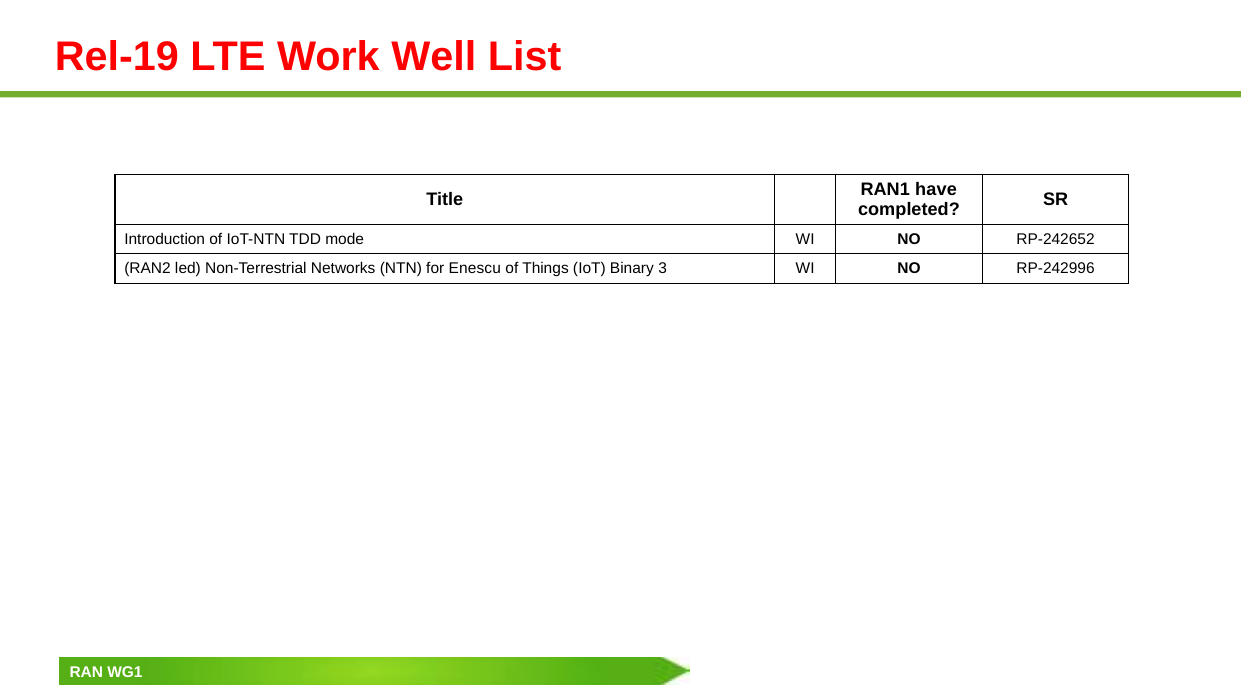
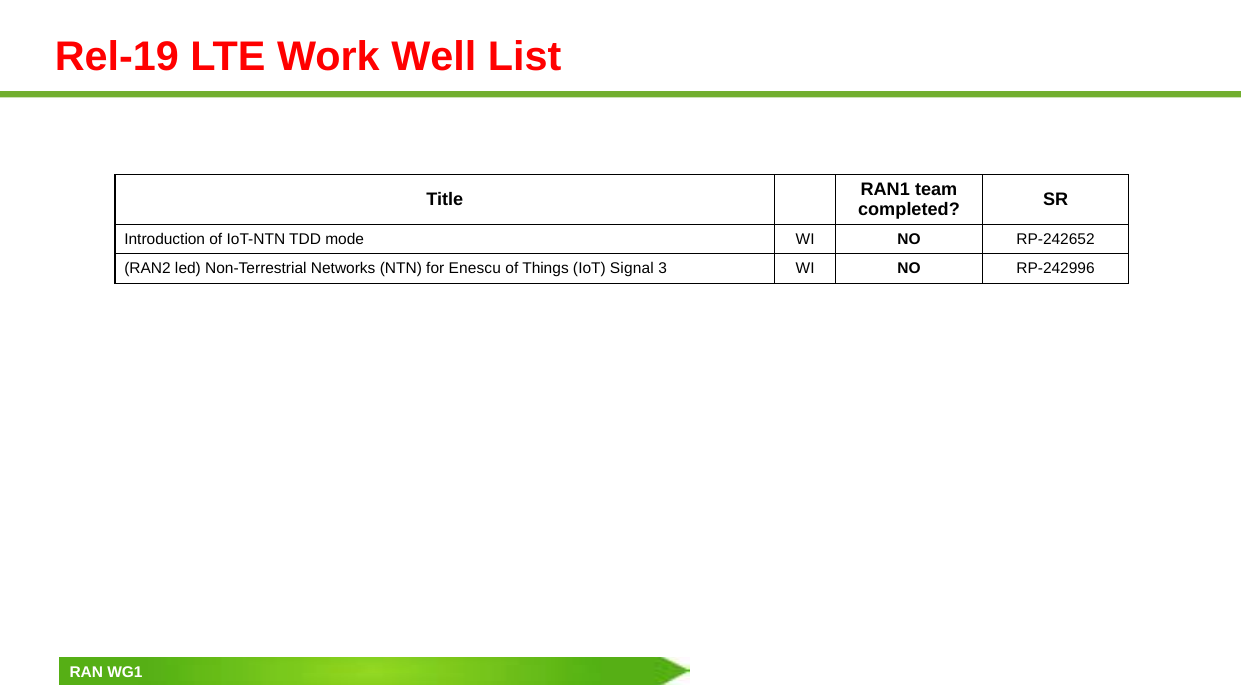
have: have -> team (936, 190)
Binary: Binary -> Signal (632, 269)
